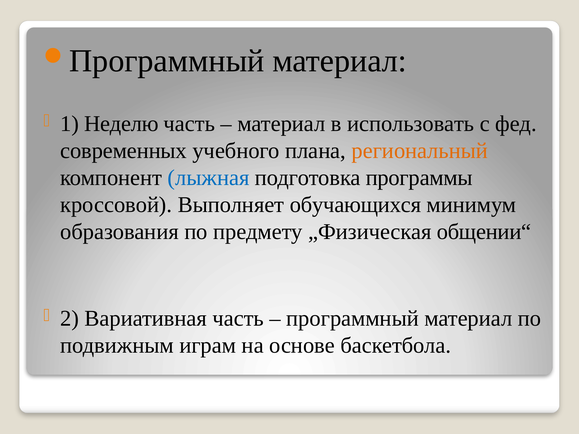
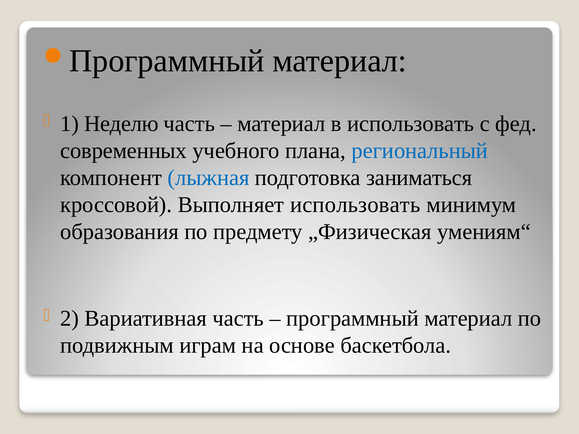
региональный colour: orange -> blue (420, 151)
программы: программы -> заниматься (419, 178)
Выполняет обучающихся: обучающихся -> использовать (355, 205)
общении“: общении“ -> умениям“ (484, 232)
